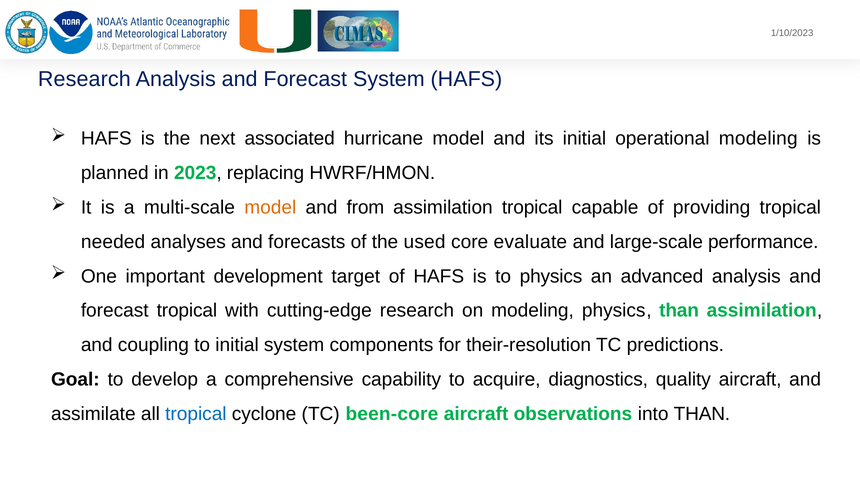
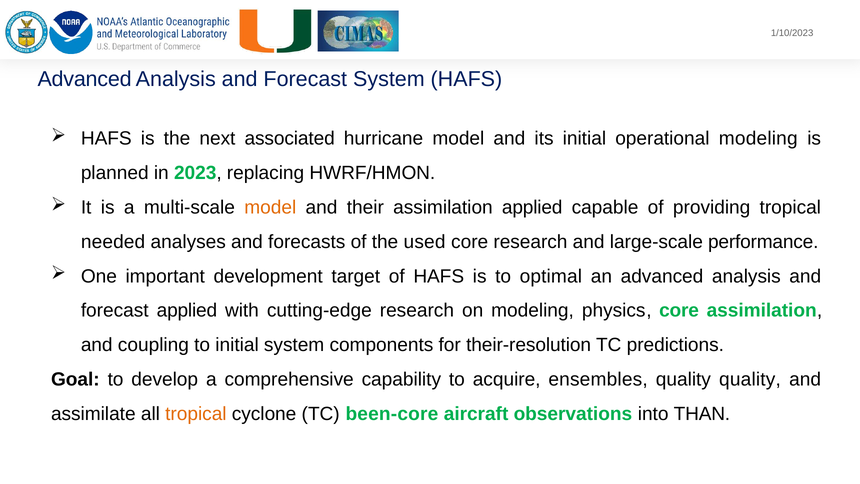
Research: Research -> Advanced (85, 79)
from: from -> their (365, 207)
assimilation tropical: tropical -> applied (532, 207)
core evaluate: evaluate -> research (530, 242)
to physics: physics -> optimal (551, 276)
forecast tropical: tropical -> applied (187, 310)
physics than: than -> core (679, 310)
diagnostics: diagnostics -> ensembles (598, 379)
quality aircraft: aircraft -> quality (750, 379)
tropical colour: blue -> orange (196, 414)
